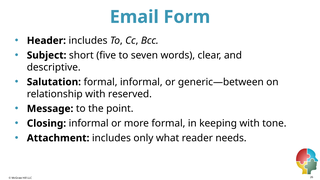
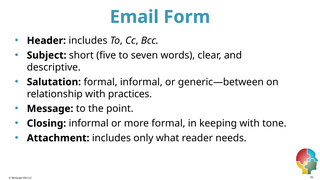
reserved: reserved -> practices (130, 94)
